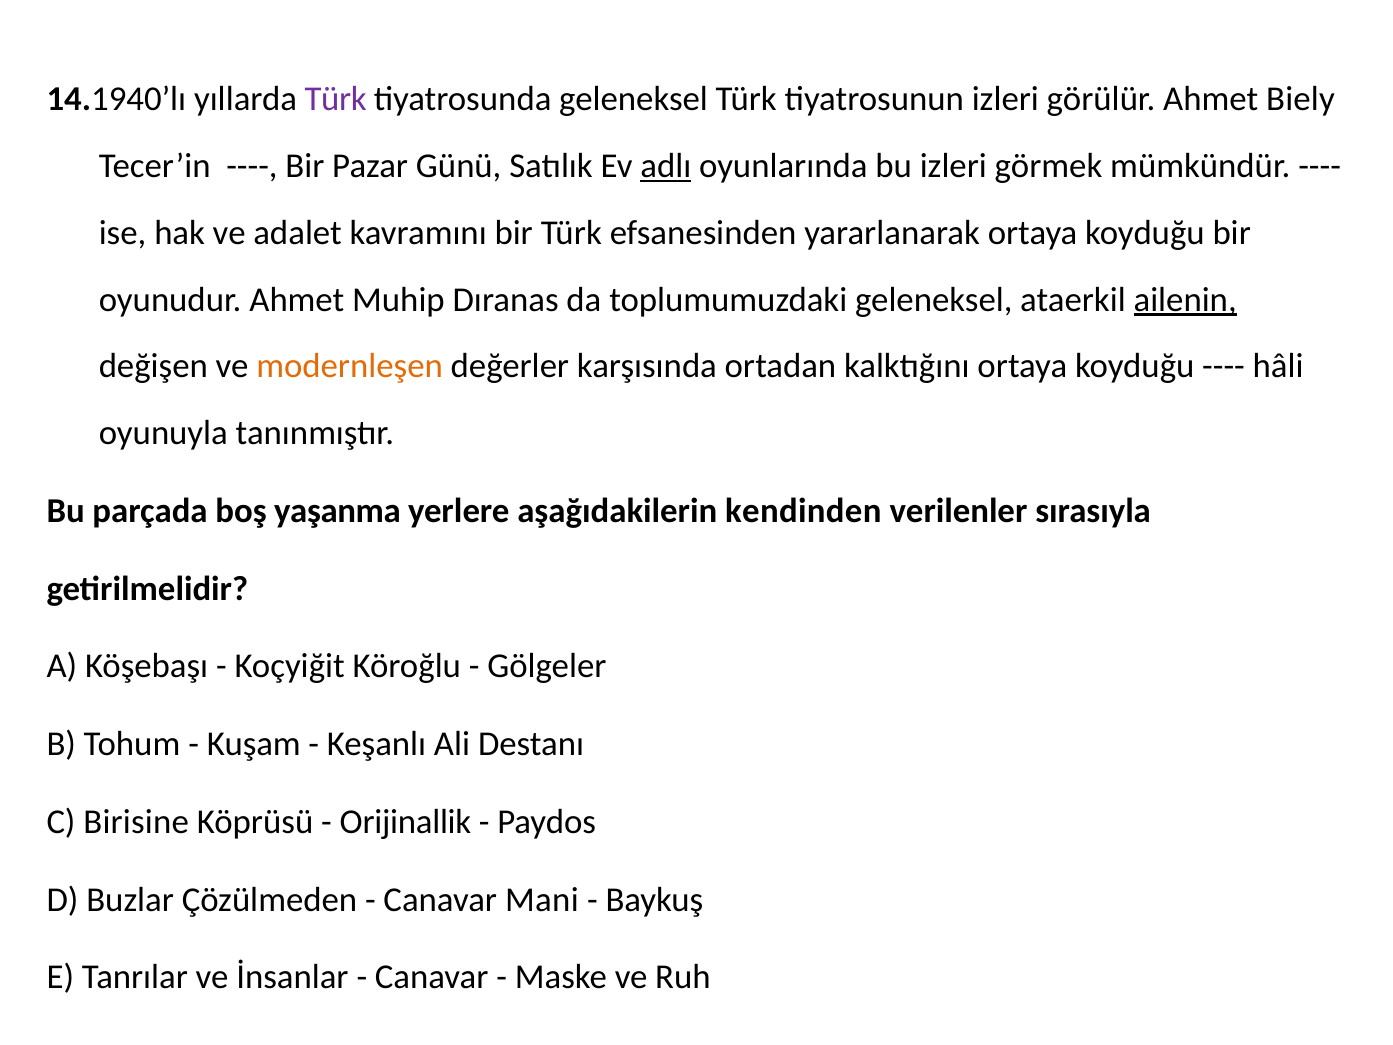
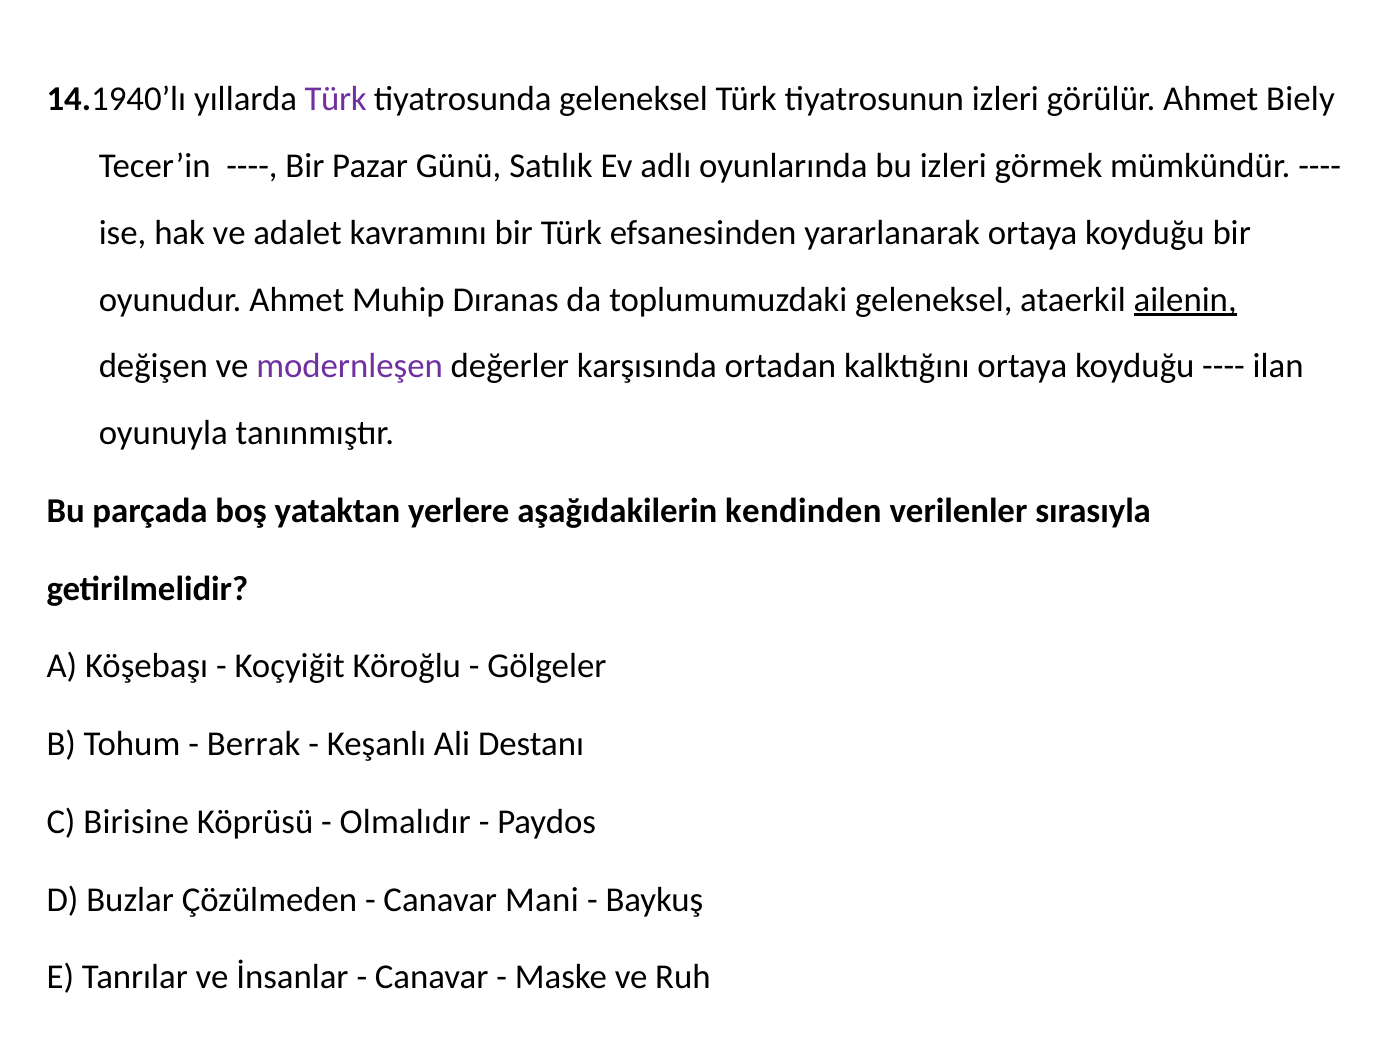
adlı underline: present -> none (666, 166)
modernleşen colour: orange -> purple (350, 366)
hâli: hâli -> ilan (1278, 366)
yaşanma: yaşanma -> yataktan (337, 511)
Kuşam: Kuşam -> Berrak (254, 744)
Orijinallik: Orijinallik -> Olmalıdır (405, 822)
